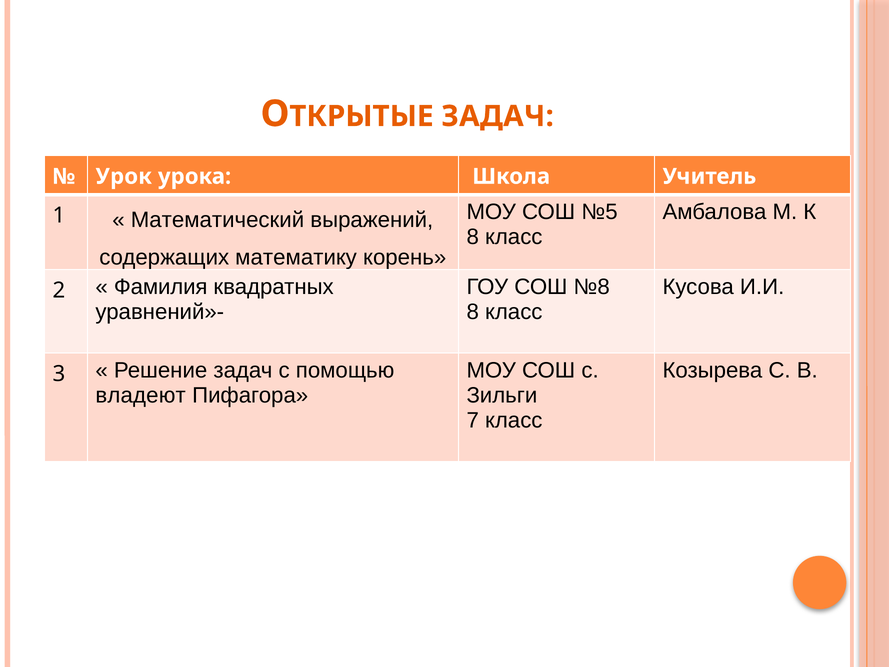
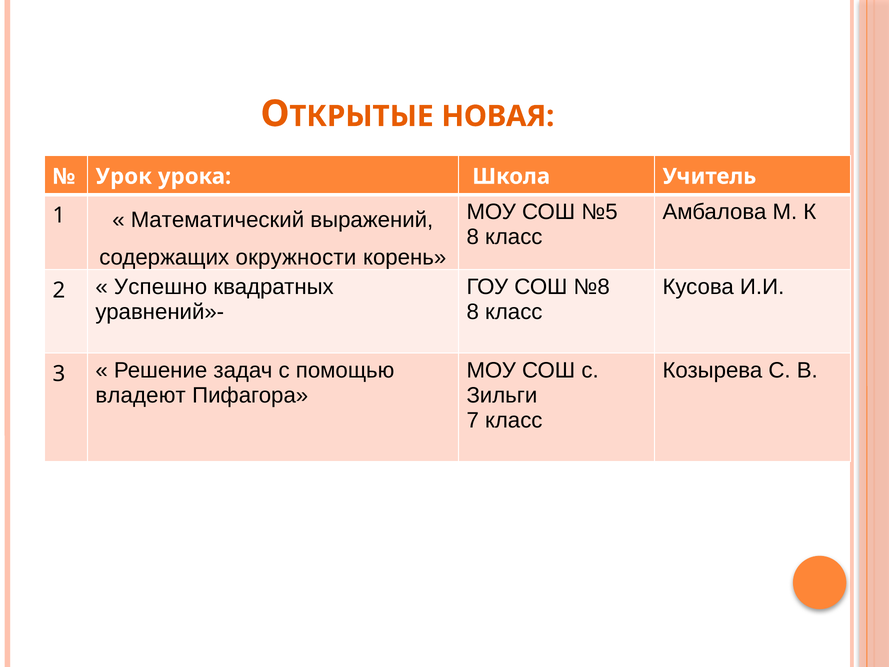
ЗАДАЧ: ЗАДАЧ -> НОВАЯ (498, 116)
математику: математику -> окружности (296, 257)
Фамилия: Фамилия -> Успешно (161, 287)
